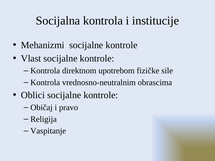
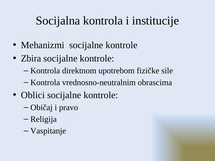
Vlast: Vlast -> Zbira (31, 58)
